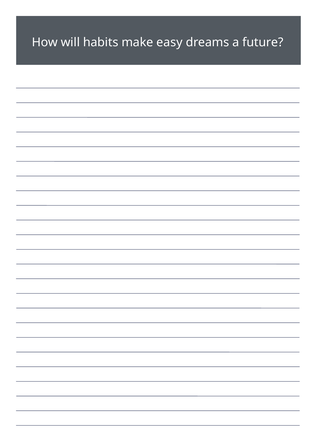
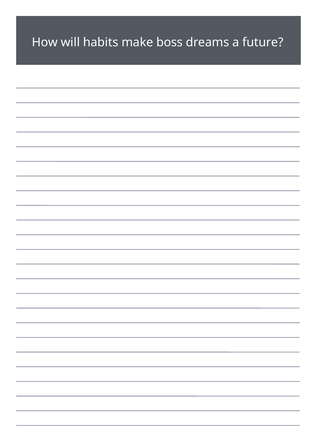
easy: easy -> boss (170, 42)
